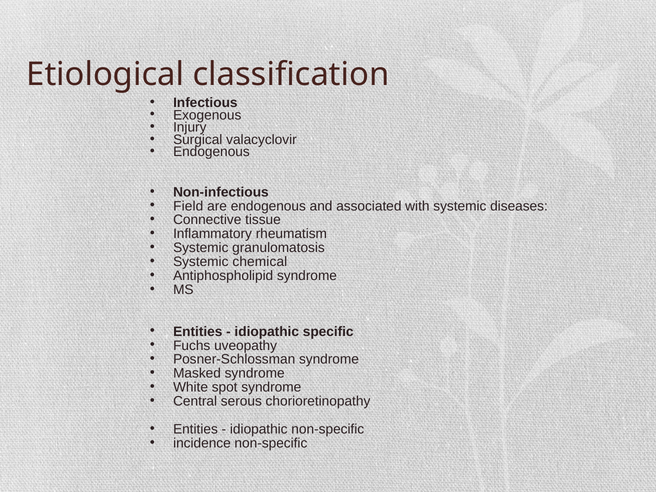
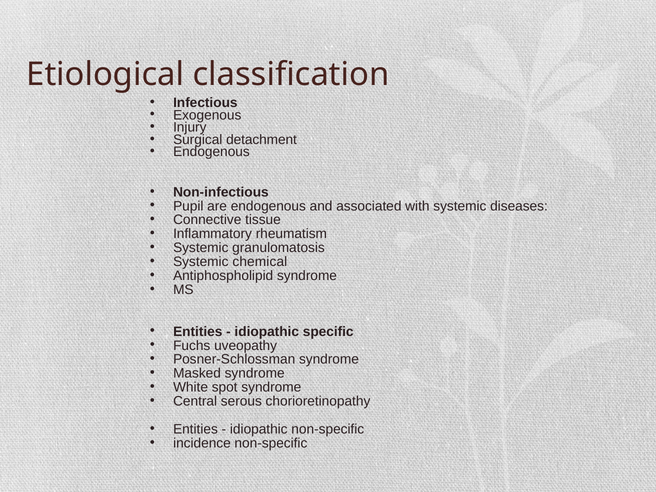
valacyclovir: valacyclovir -> detachment (262, 140)
Field: Field -> Pupil (188, 206)
